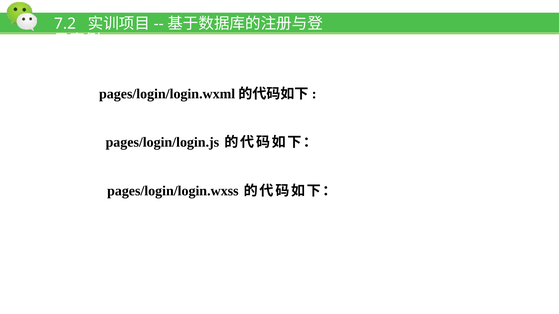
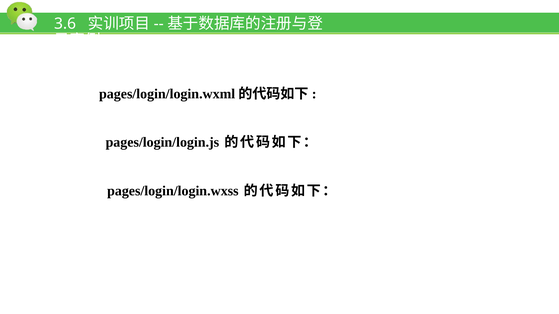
7.2: 7.2 -> 3.6 (65, 24)
